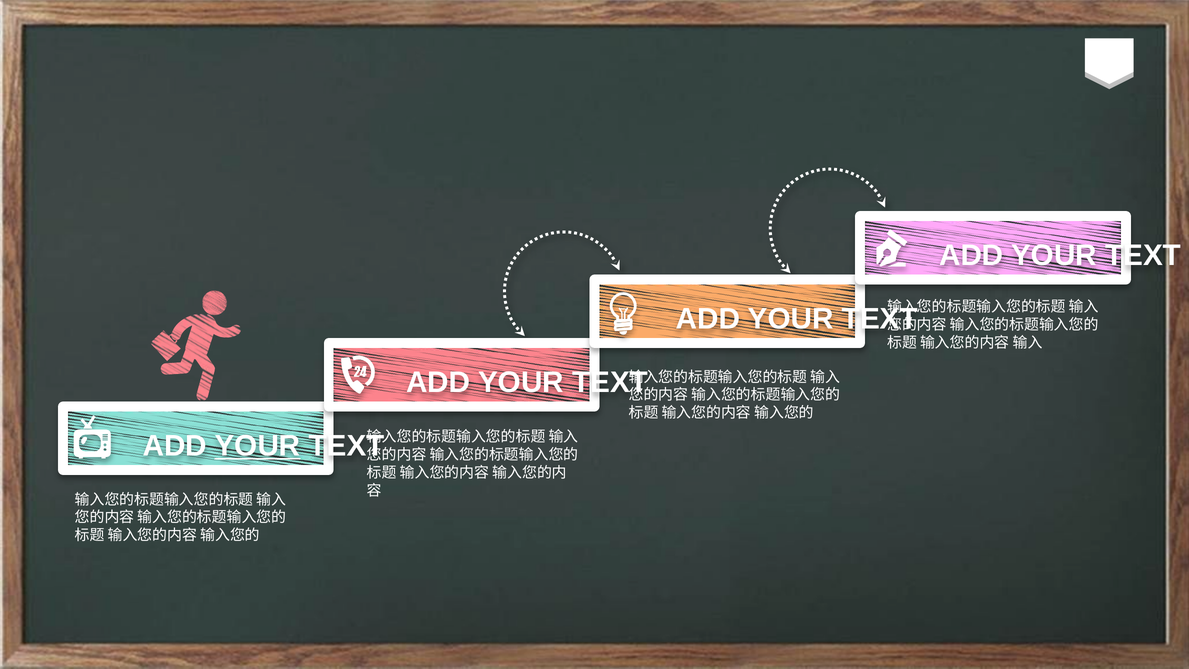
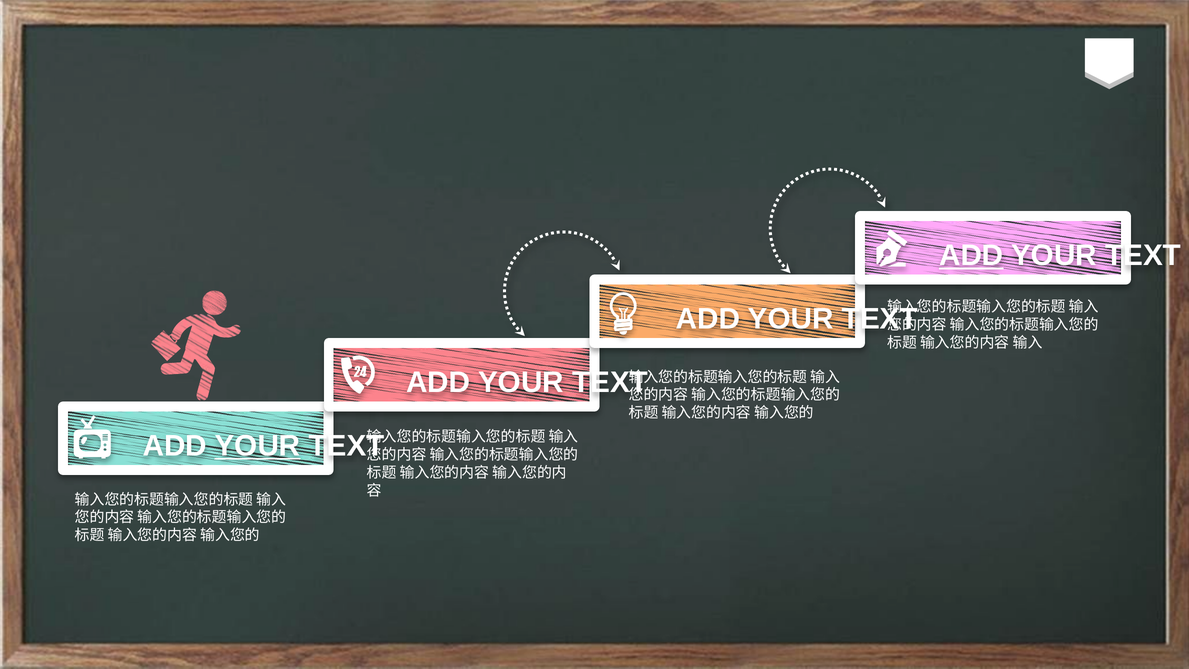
ADD underline: none -> present (971, 256)
